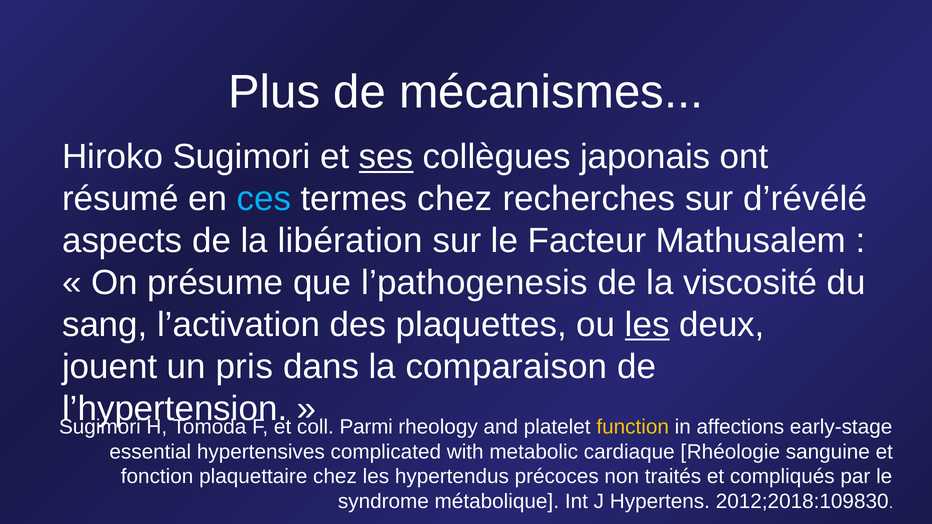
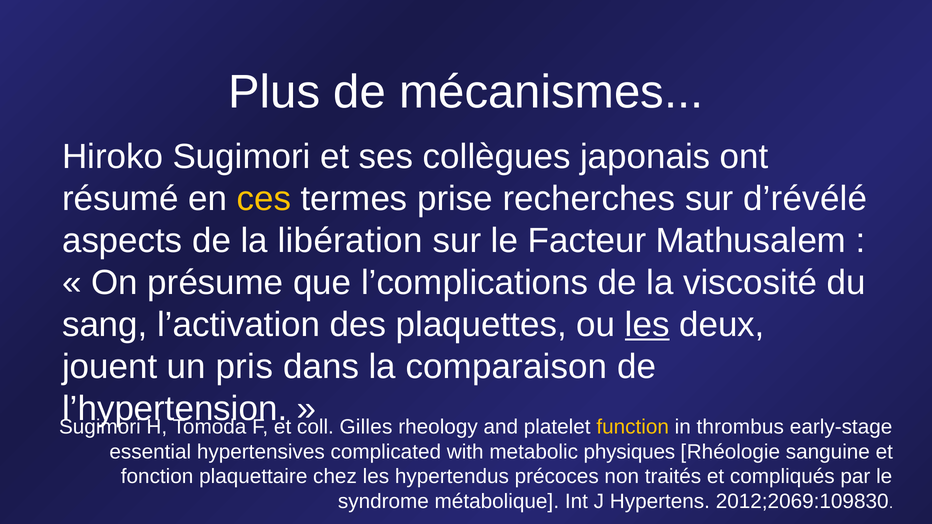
ses underline: present -> none (386, 157)
ces colour: light blue -> yellow (264, 199)
termes chez: chez -> prise (455, 199)
l’pathogenesis: l’pathogenesis -> l’complications (475, 283)
Parmi: Parmi -> Gilles (366, 427)
affections: affections -> thrombus (740, 427)
cardiaque: cardiaque -> physiques (629, 452)
2012;2018:109830: 2012;2018:109830 -> 2012;2069:109830 (802, 502)
